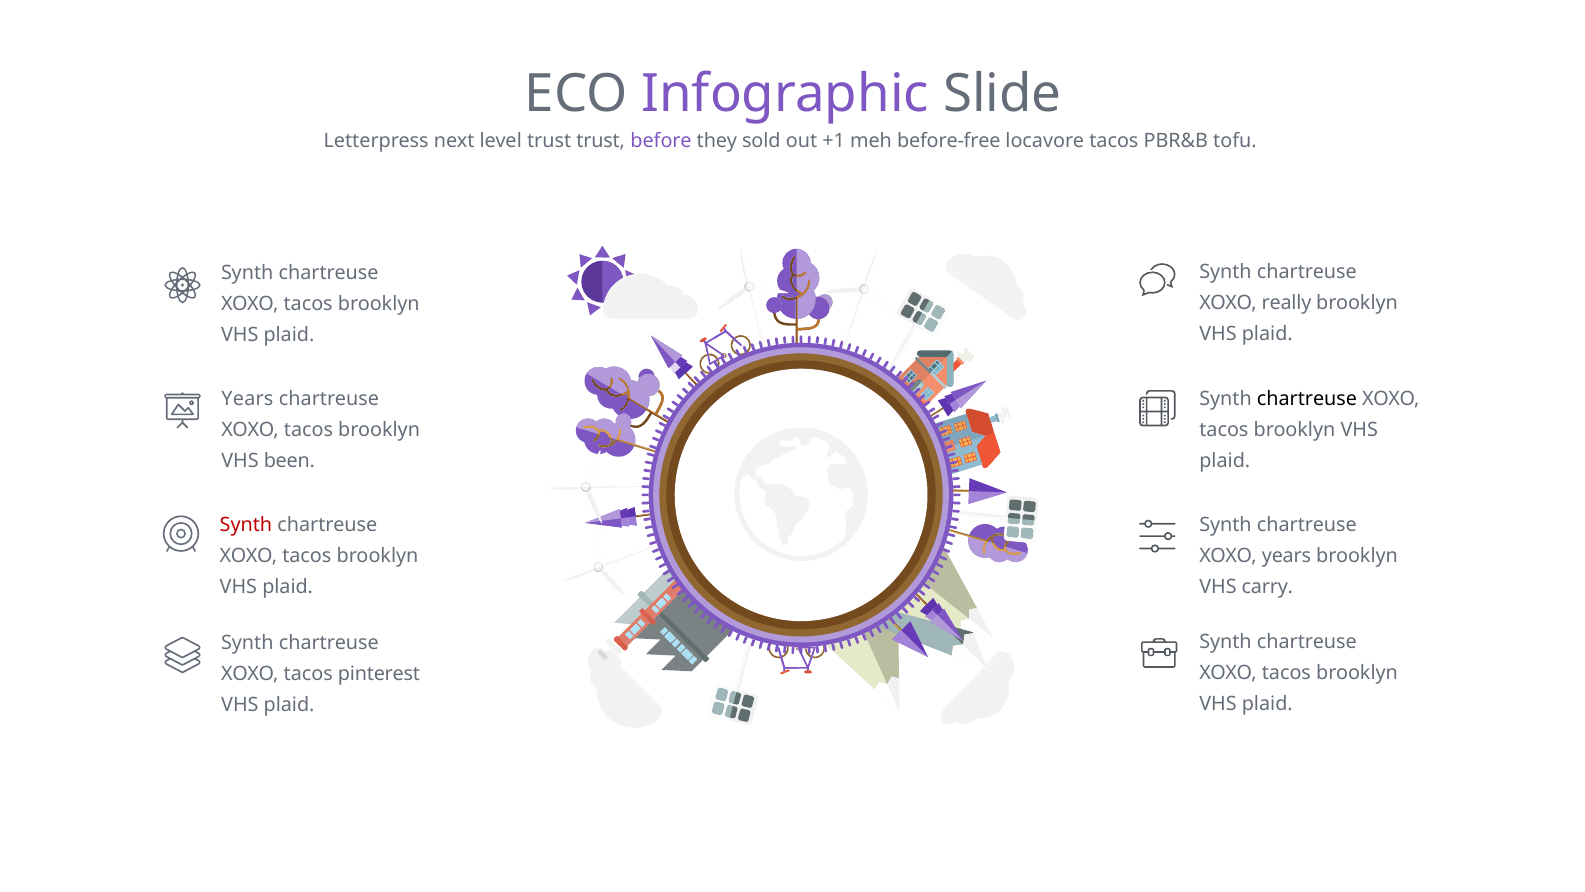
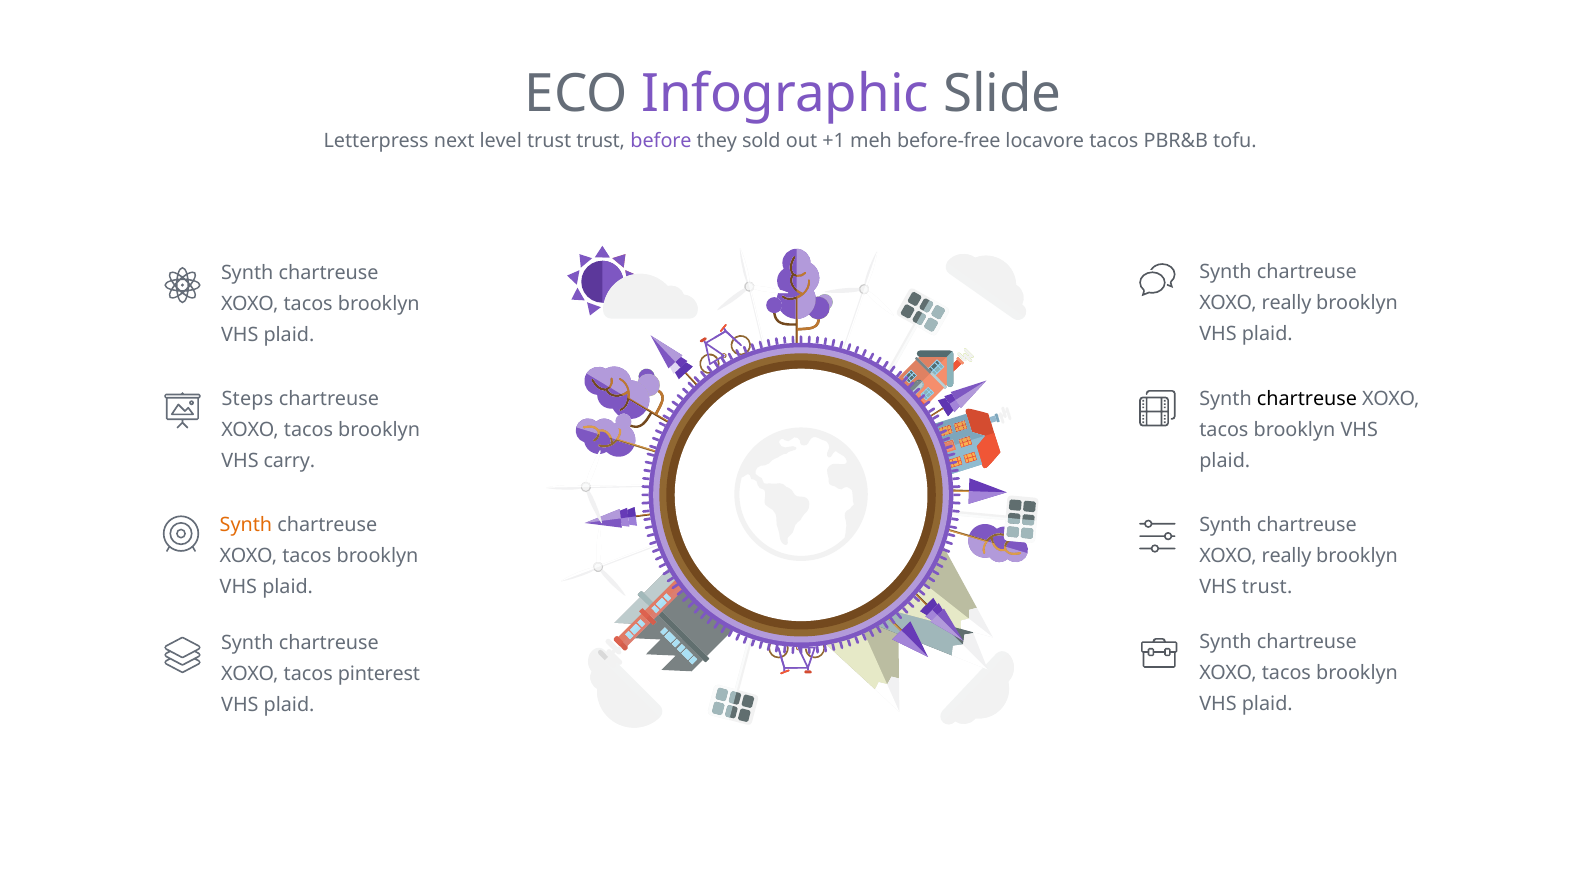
Years: Years -> Steps (247, 399)
been: been -> carry (289, 461)
Synth colour: red -> orange (246, 525)
years: years -> really (1287, 556)
VHS carry: carry -> trust (1267, 586)
